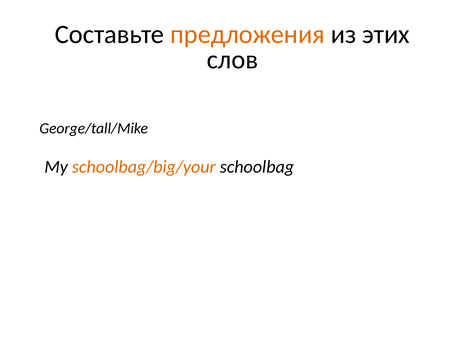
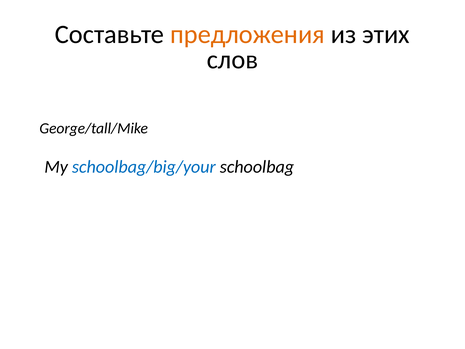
schoolbag/big/your colour: orange -> blue (144, 167)
